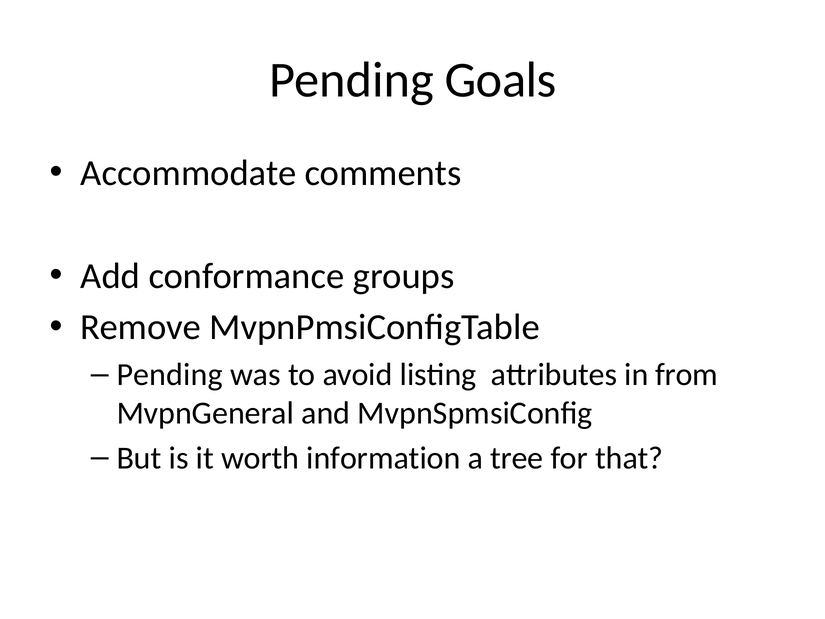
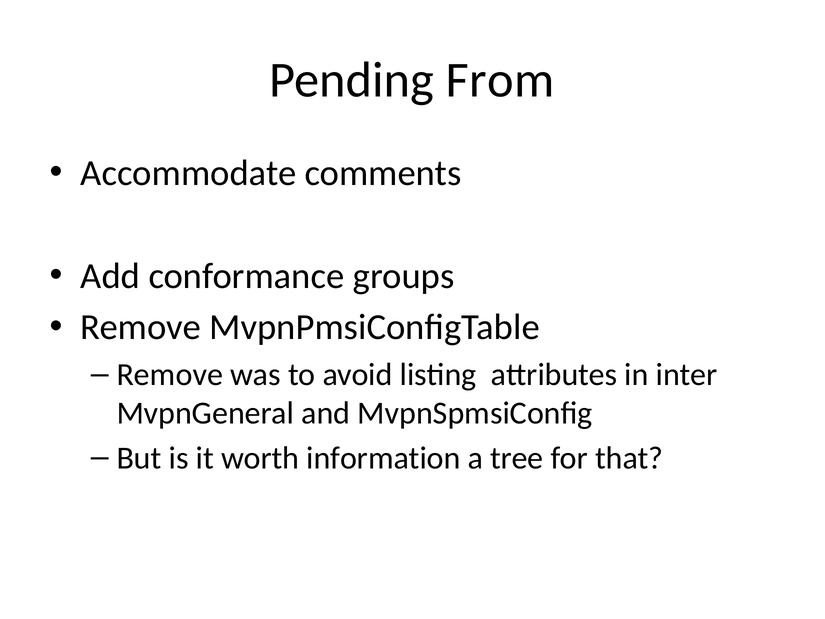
Goals: Goals -> From (500, 80)
Pending: Pending -> Remove (170, 375)
from: from -> inter (687, 375)
